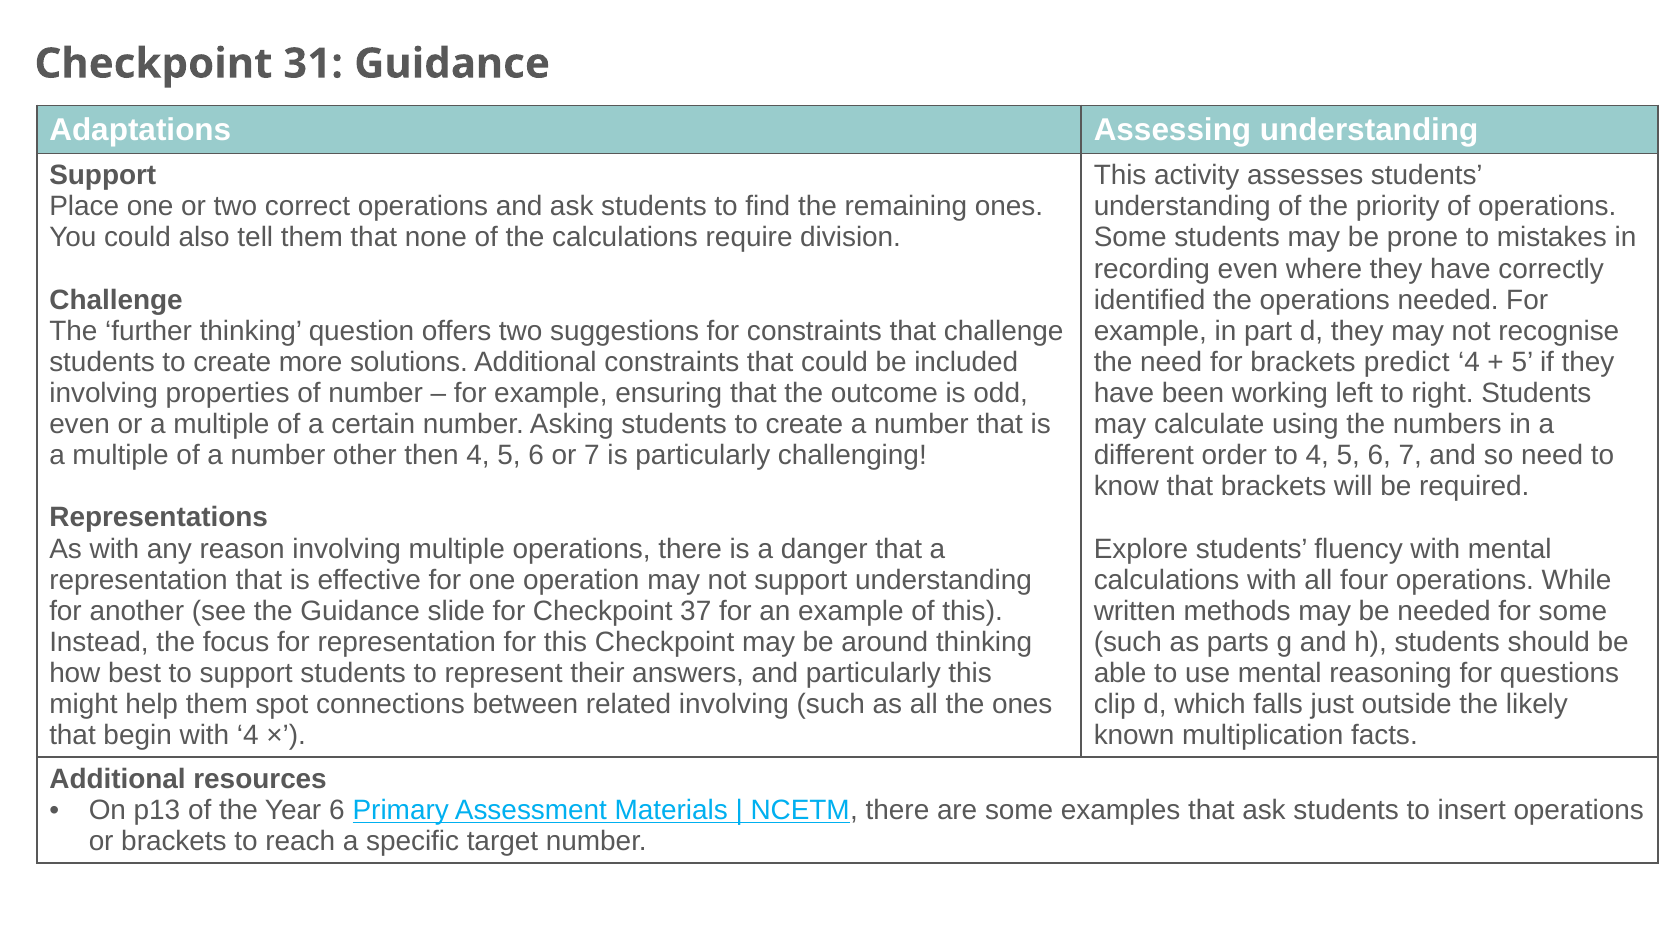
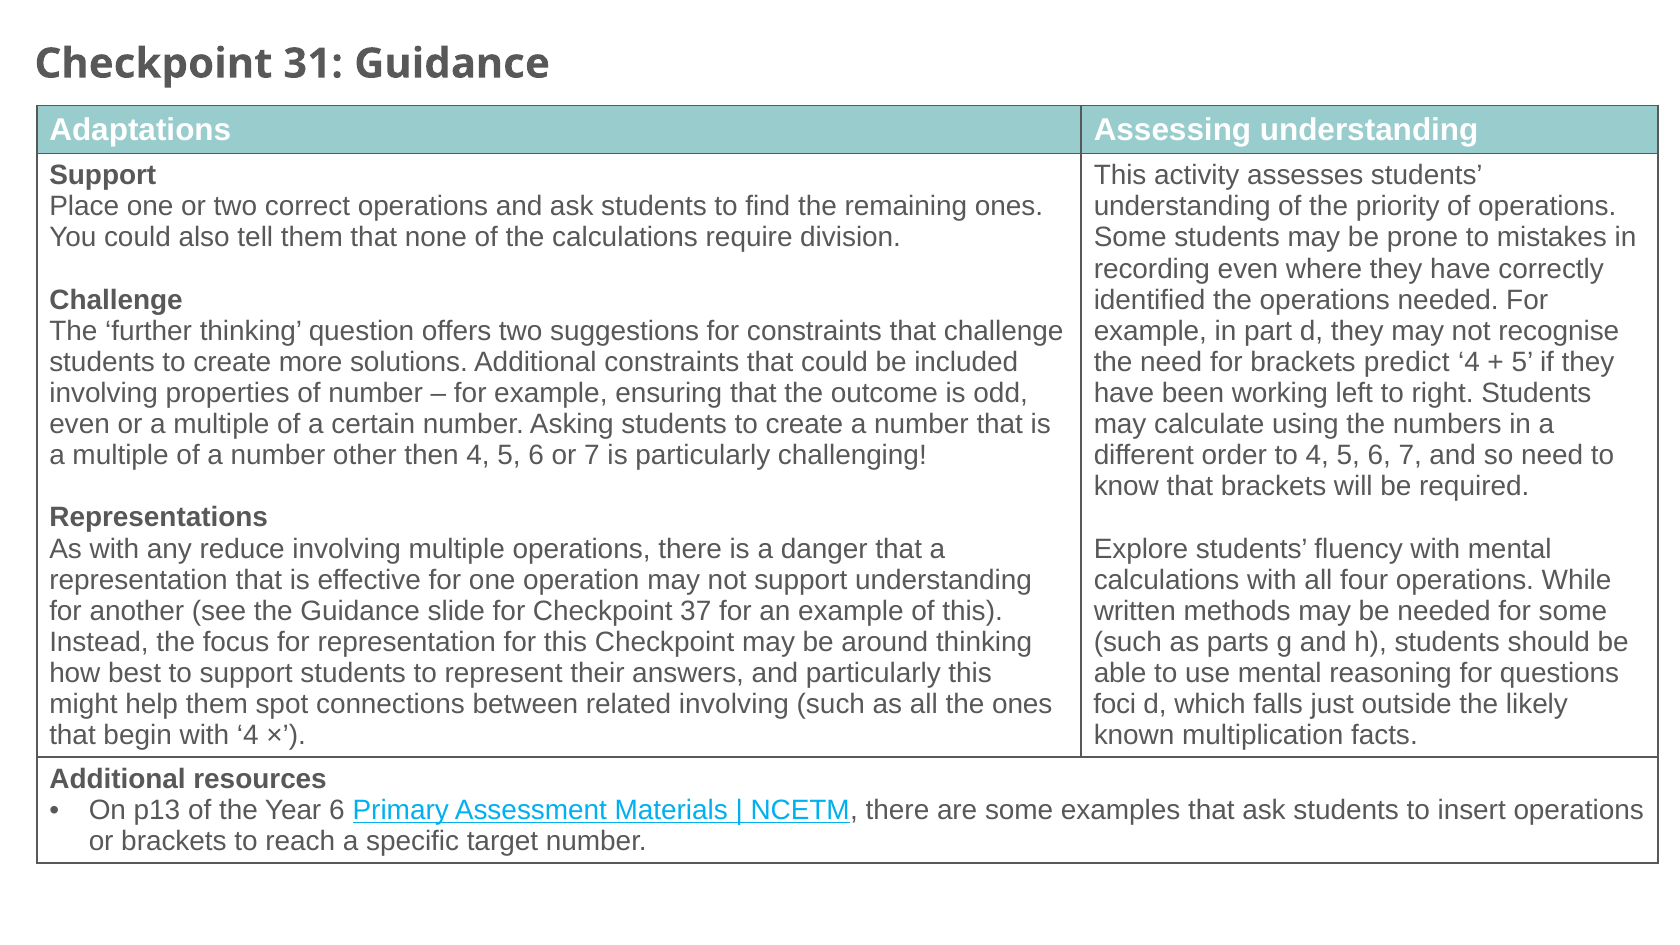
reason: reason -> reduce (242, 549)
clip: clip -> foci (1115, 704)
